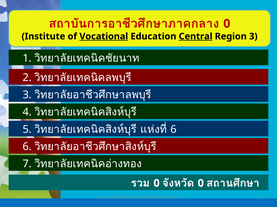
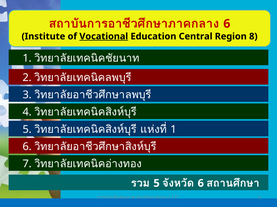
0: 0 -> 6 (227, 24)
Central underline: present -> none (196, 36)
Region 3: 3 -> 8 (253, 36)
6: 6 -> 1 (173, 130)
0: 0 -> 5 (157, 184)
0: 0 -> 6 (201, 184)
